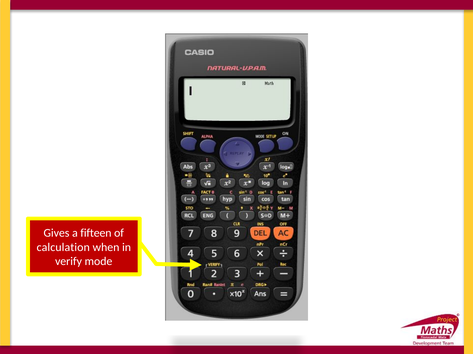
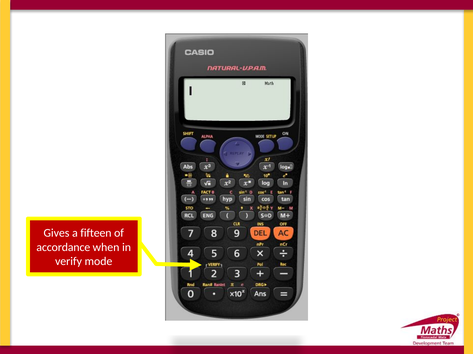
calculation: calculation -> accordance (63, 248)
